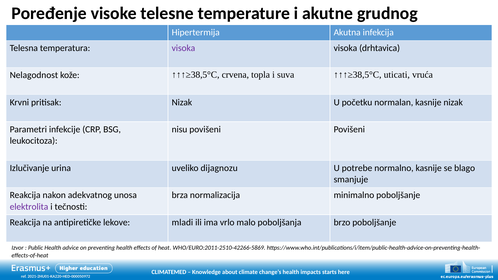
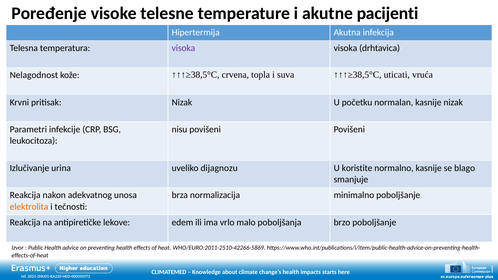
grudnog: grudnog -> pacijenti (388, 14)
potrebe: potrebe -> koristite (357, 168)
elektrolita colour: purple -> orange (29, 207)
mladi: mladi -> edem (182, 222)
